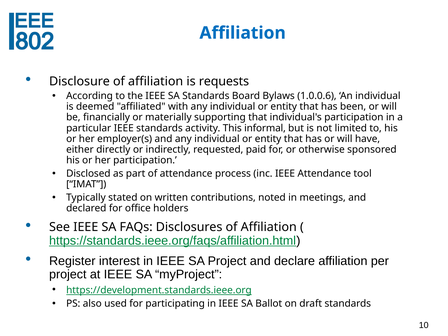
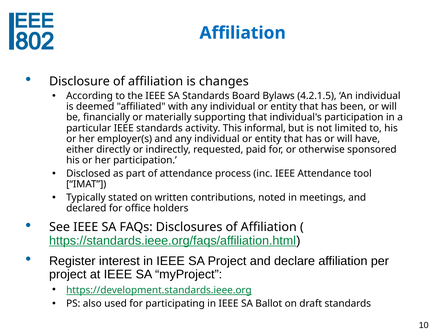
requests: requests -> changes (224, 81)
1.0.0.6: 1.0.0.6 -> 4.2.1.5 (317, 96)
